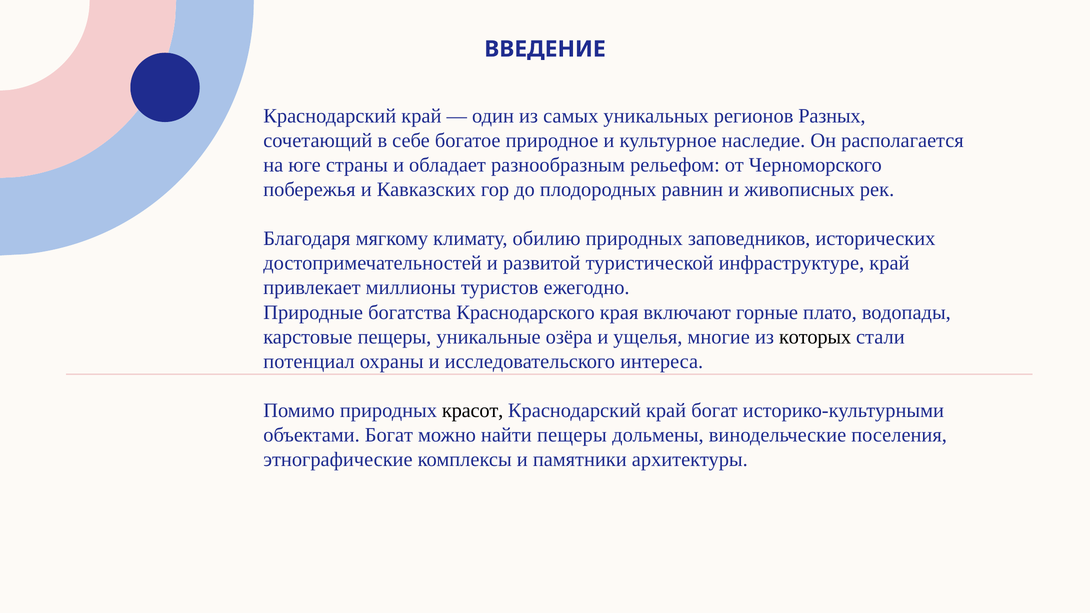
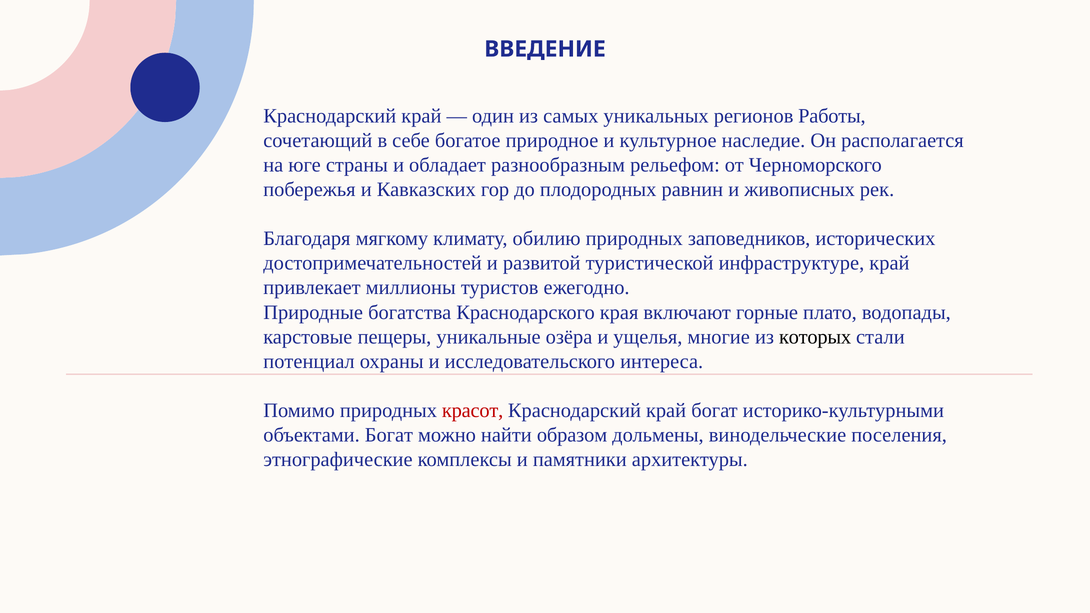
Разных: Разных -> Работы (832, 116)
красот colour: black -> red (473, 410)
найти пещеры: пещеры -> образом (572, 435)
